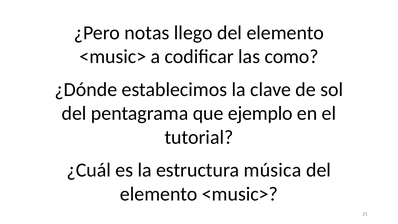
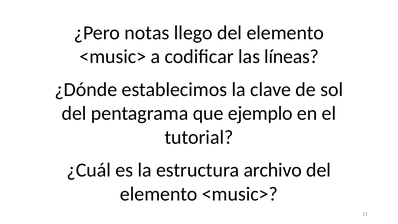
como: como -> líneas (292, 57)
música: música -> archivo (273, 170)
